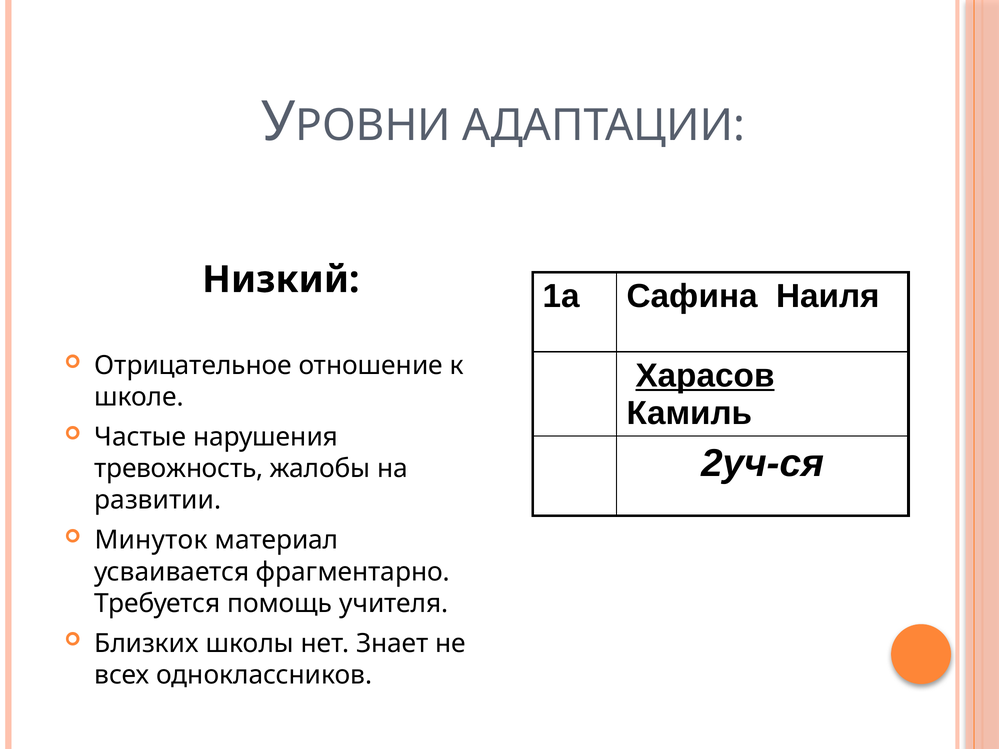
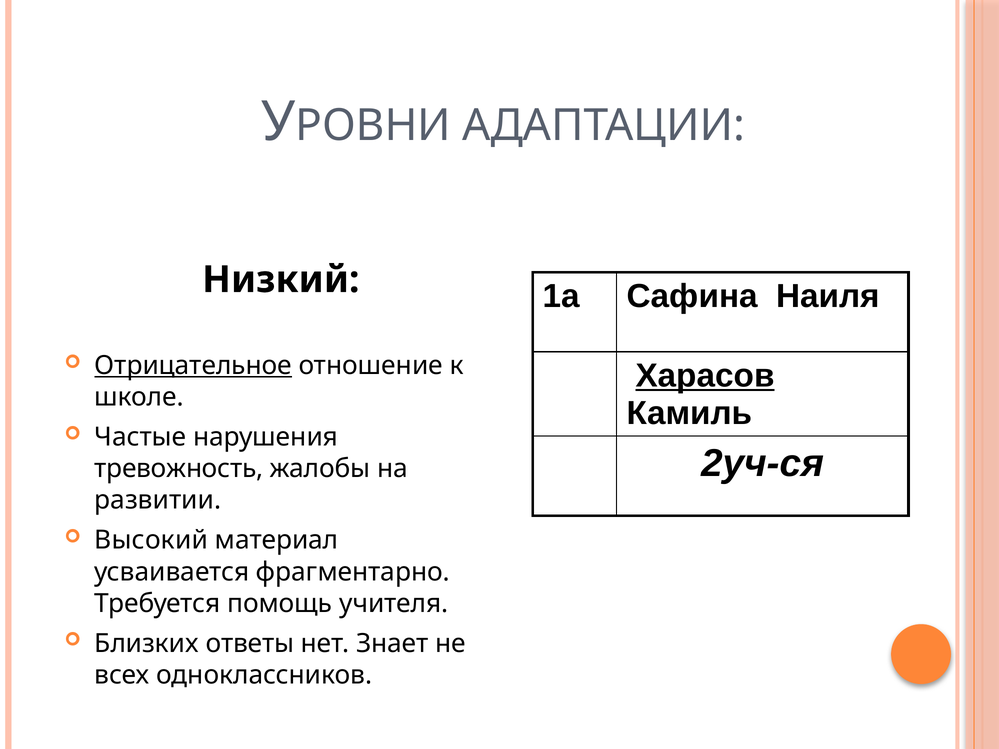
Отрицательное underline: none -> present (193, 366)
Минуток: Минуток -> Высокий (151, 540)
школы: школы -> ответы (250, 644)
